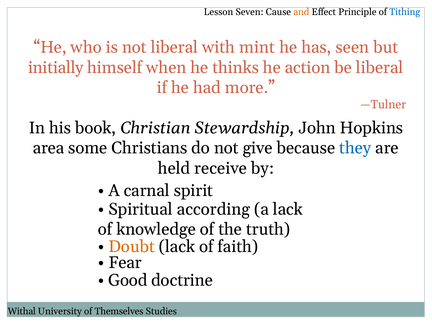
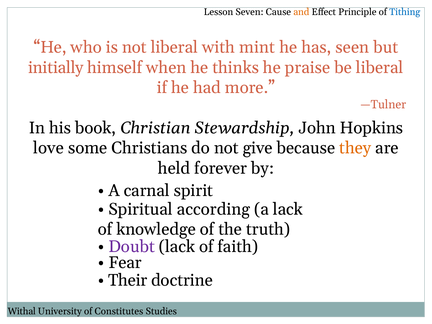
action: action -> praise (308, 68)
area: area -> love (49, 148)
they colour: blue -> orange (355, 148)
receive: receive -> forever (221, 168)
Doubt colour: orange -> purple (132, 246)
Good: Good -> Their (128, 280)
Themselves: Themselves -> Constitutes (119, 311)
